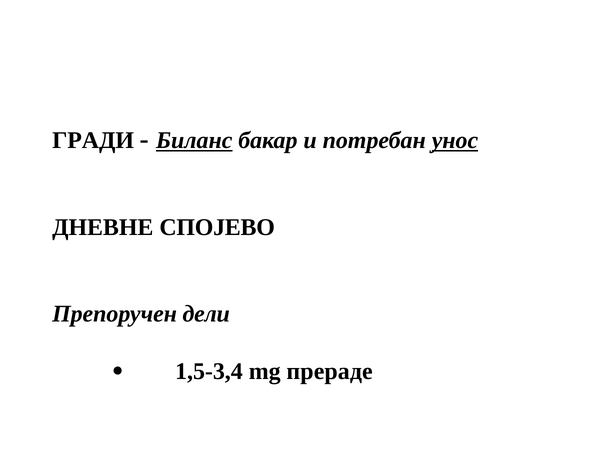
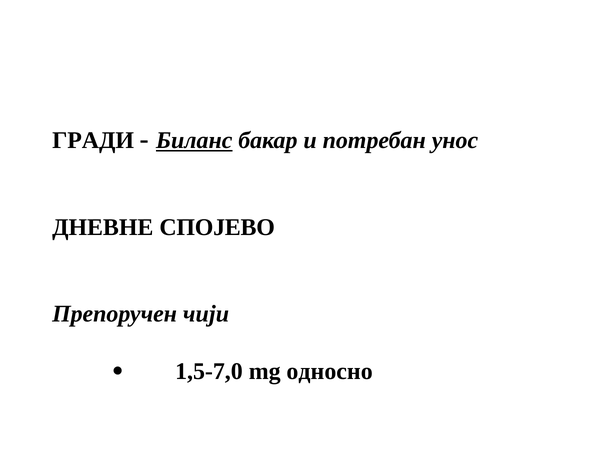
унос underline: present -> none (455, 140)
дели: дели -> чији (206, 313)
1,5-3,4: 1,5-3,4 -> 1,5-7,0 (209, 371)
прераде: прераде -> односно (330, 371)
